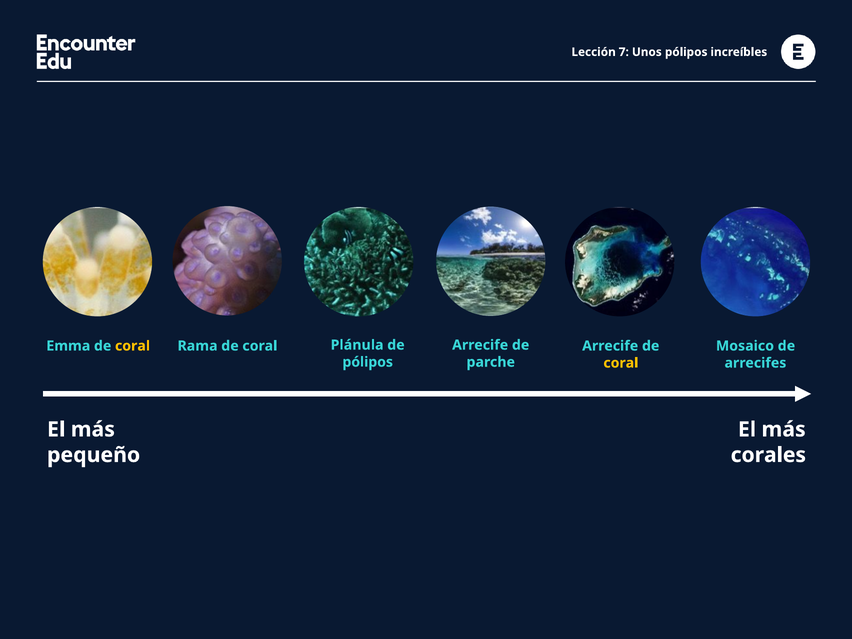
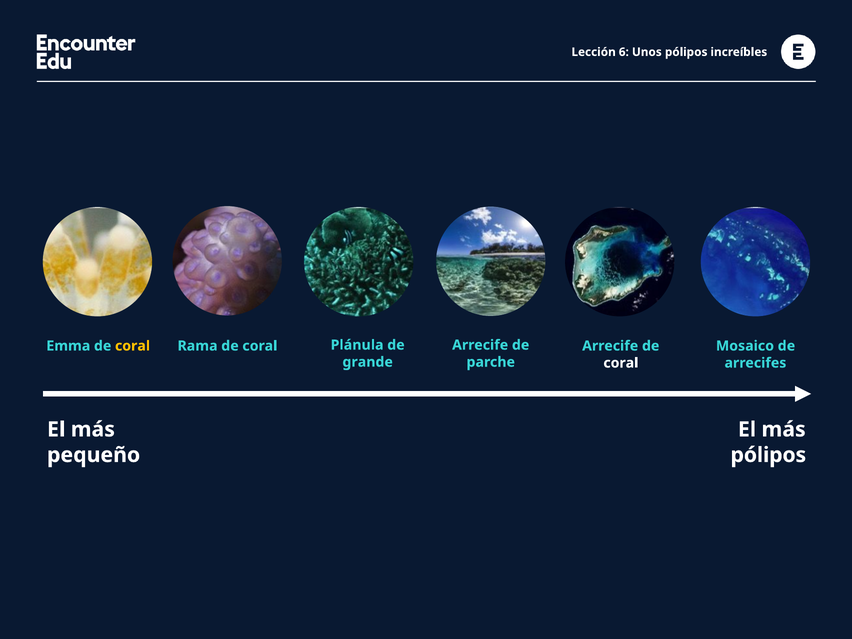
7: 7 -> 6 (624, 52)
pólipos: pólipos -> grande (368, 362)
coral colour: yellow -> white (621, 363)
corales: corales -> pólipos (768, 455)
